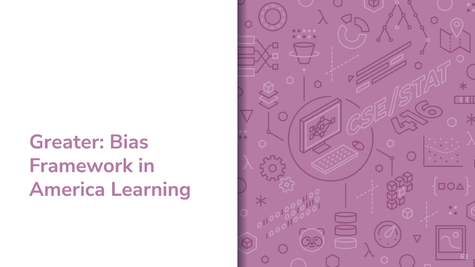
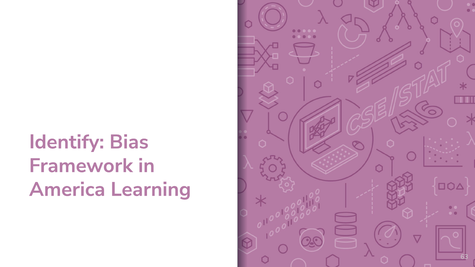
Greater: Greater -> Identify (67, 142)
